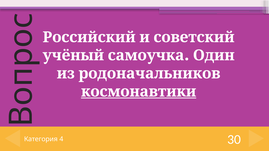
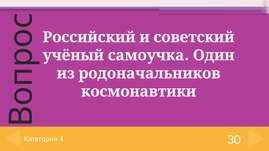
космонавтики underline: present -> none (139, 92)
